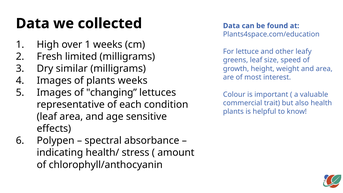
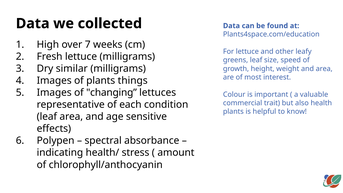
over 1: 1 -> 7 (88, 45)
Fresh limited: limited -> lettuce (81, 57)
plants weeks: weeks -> things (133, 81)
